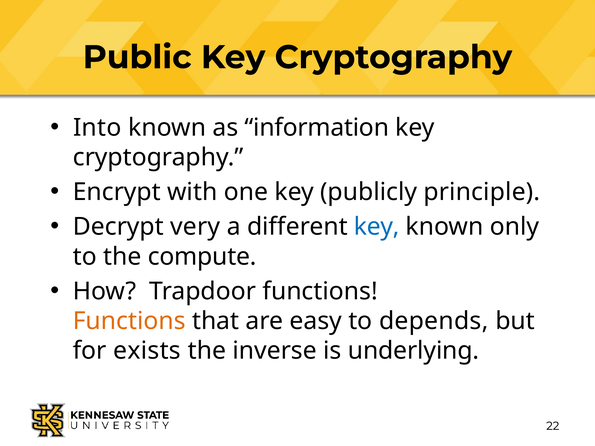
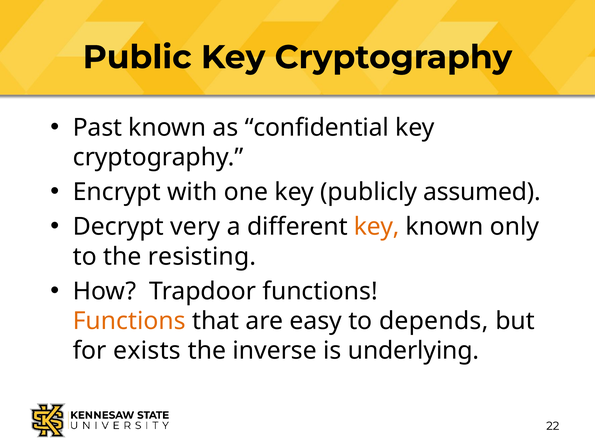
Into: Into -> Past (97, 128)
information: information -> confidential (317, 128)
principle: principle -> assumed (482, 192)
key colour: blue -> orange (377, 227)
compute: compute -> resisting (202, 257)
